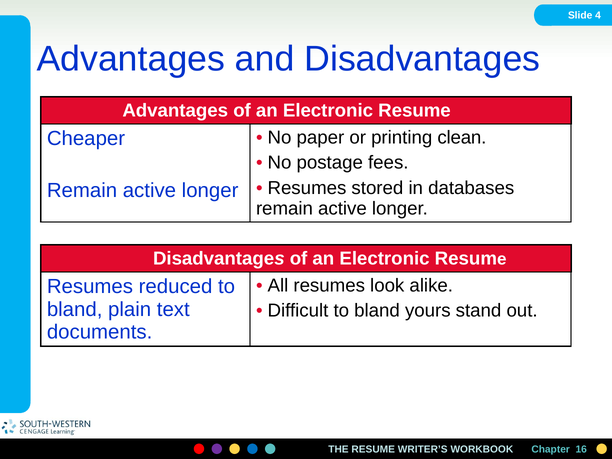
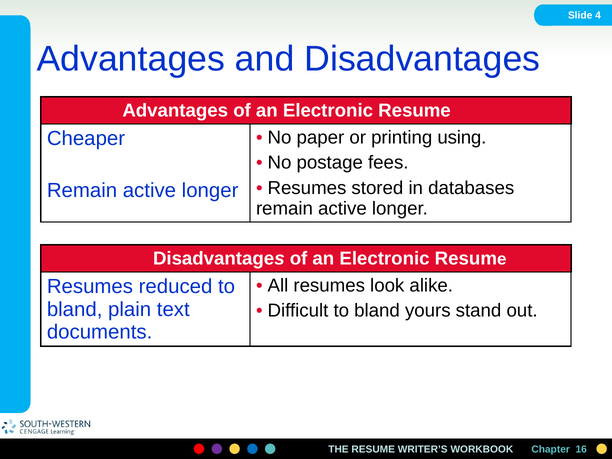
clean: clean -> using (462, 138)
